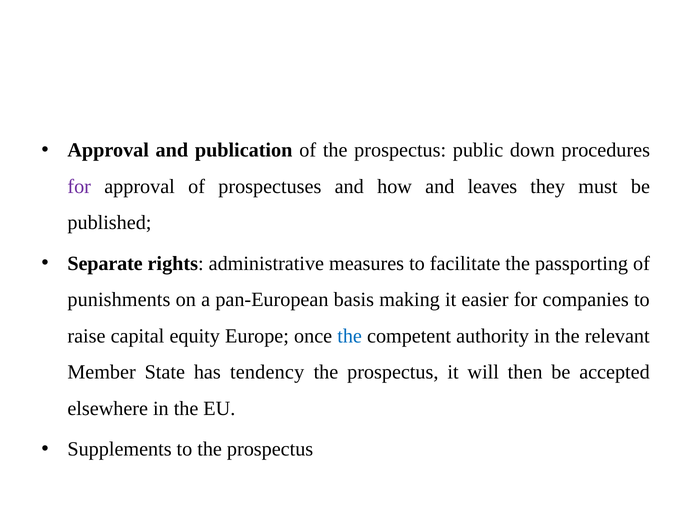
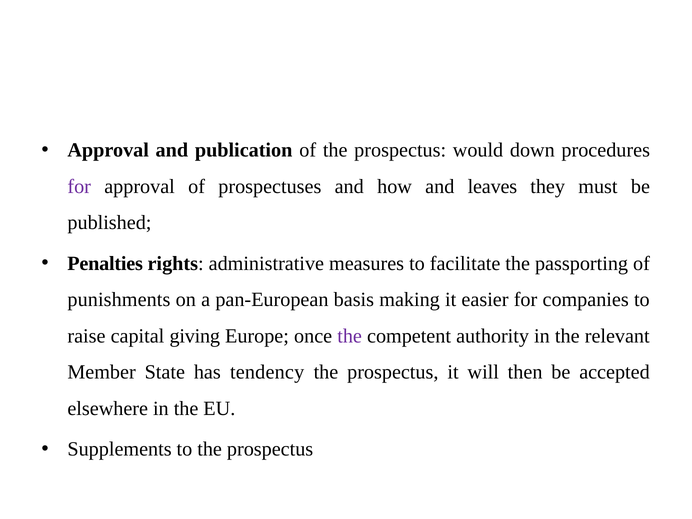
public: public -> would (478, 150)
Separate: Separate -> Penalties (105, 263)
equity: equity -> giving (195, 336)
the colour: blue -> purple (350, 336)
